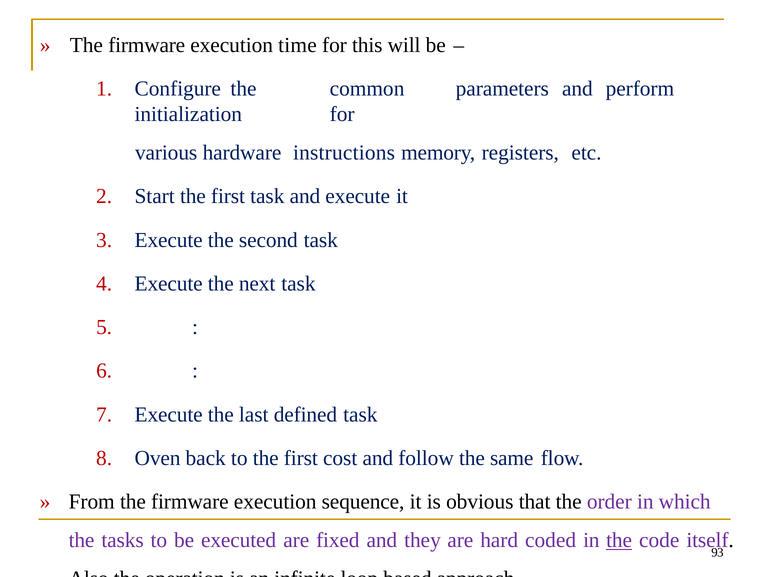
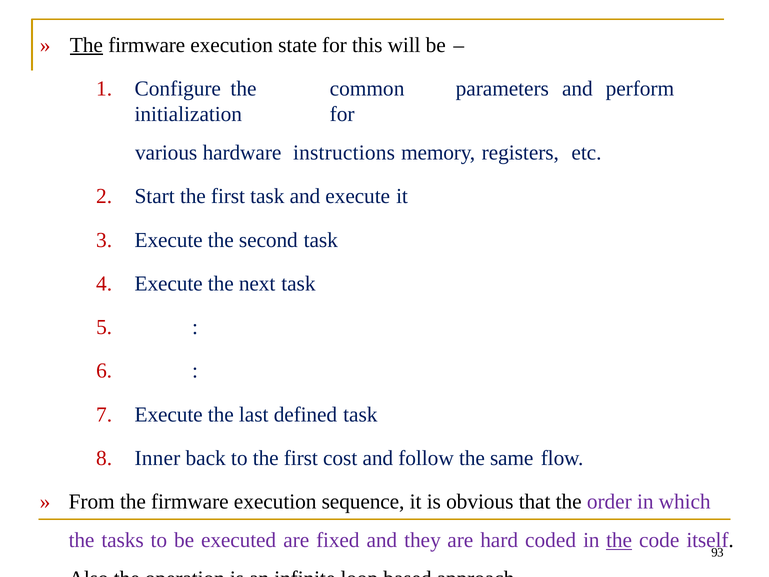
The underline: none -> present (86, 45)
time: time -> state (298, 45)
Oven: Oven -> Inner (157, 458)
